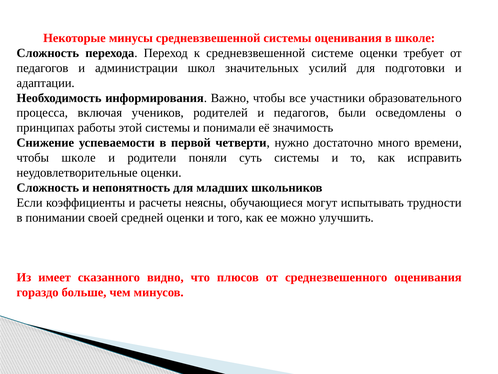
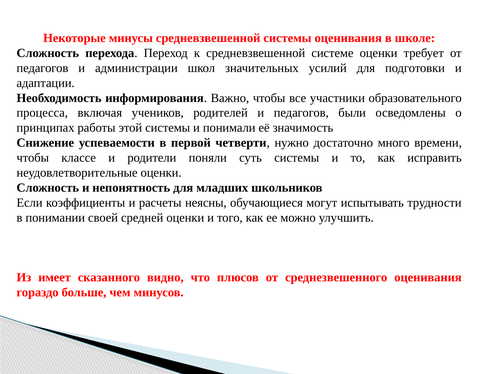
чтобы школе: школе -> классе (79, 158)
